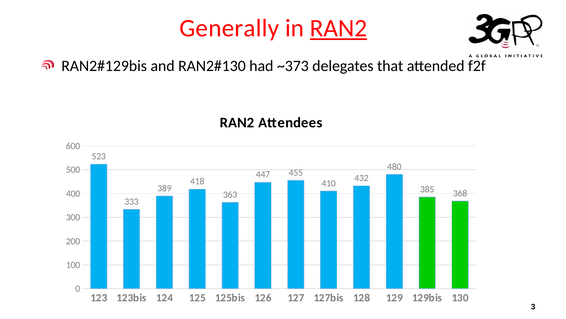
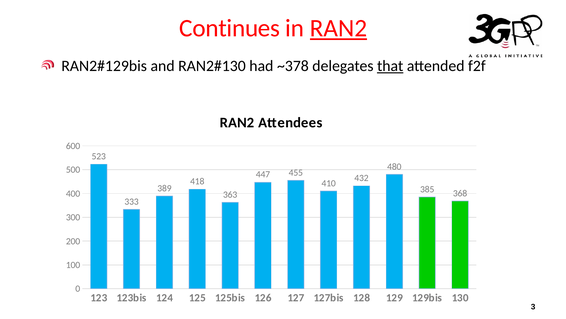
Generally: Generally -> Continues (230, 28)
~373: ~373 -> ~378 (293, 66)
that underline: none -> present (390, 66)
